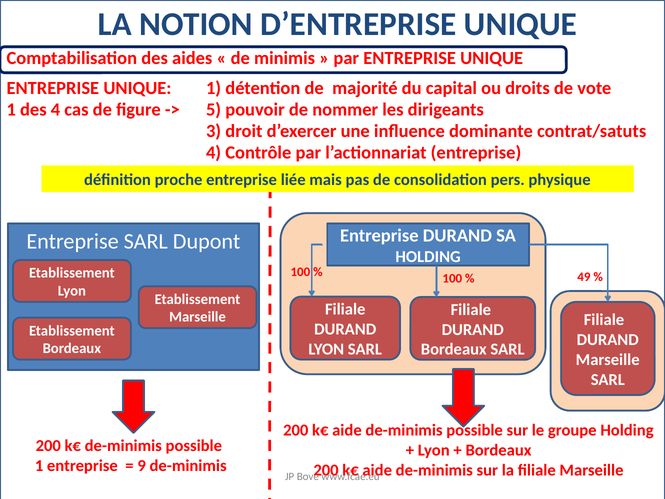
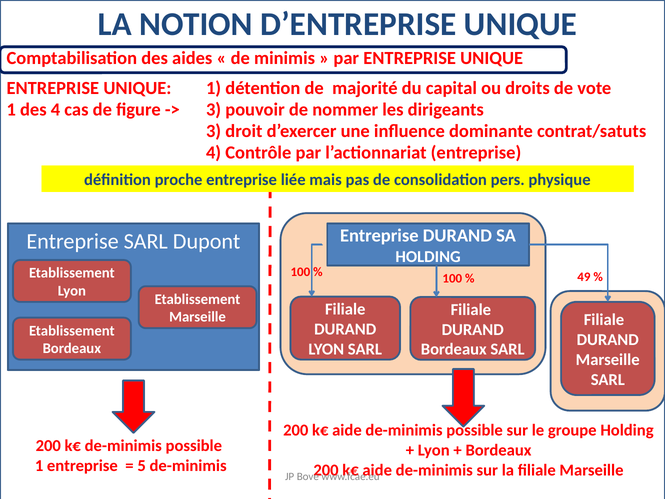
5: 5 -> 3 (214, 110)
9: 9 -> 5 (142, 466)
